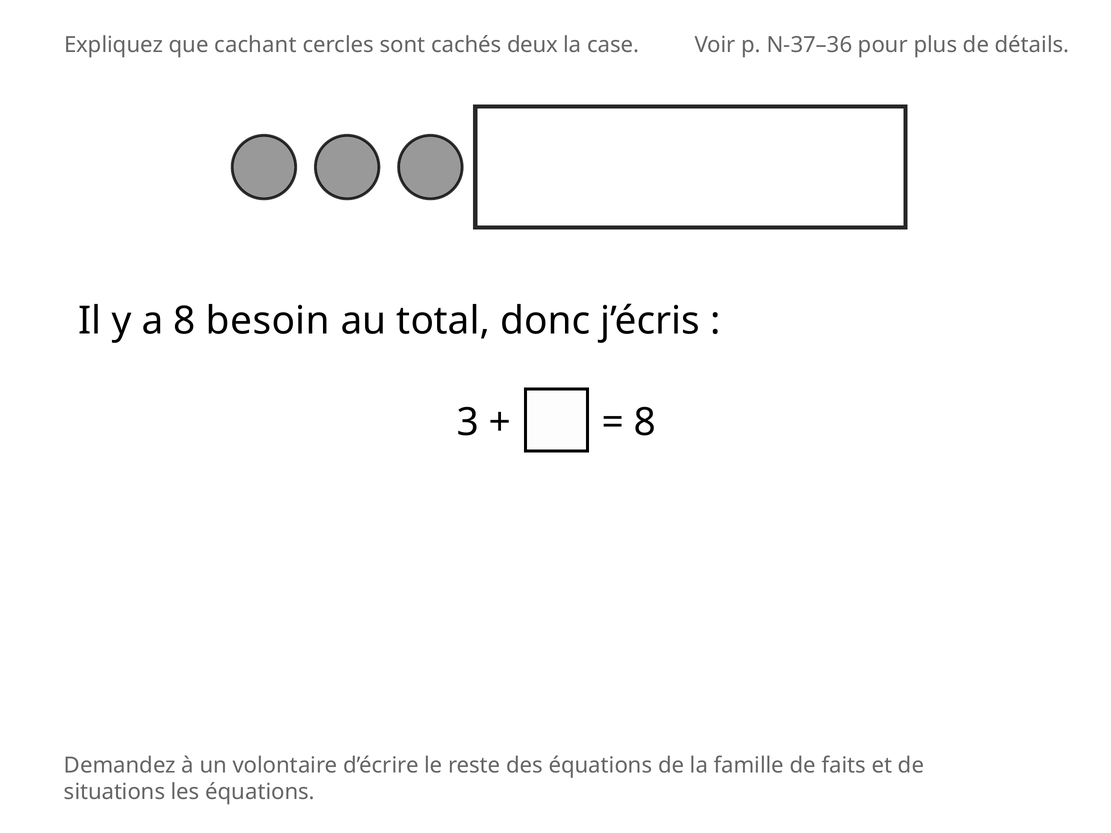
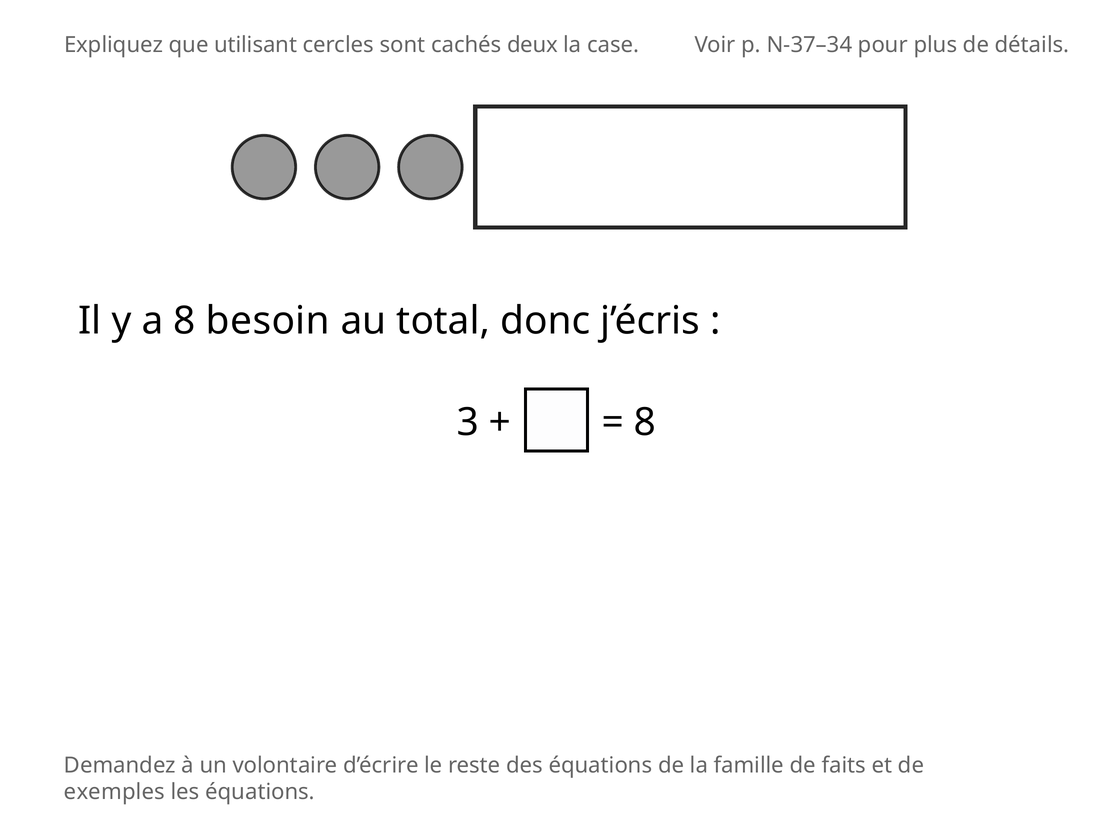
cachant: cachant -> utilisant (256, 45)
N-37–36: N-37–36 -> N-37–34 (809, 45)
situations: situations -> exemples (114, 792)
